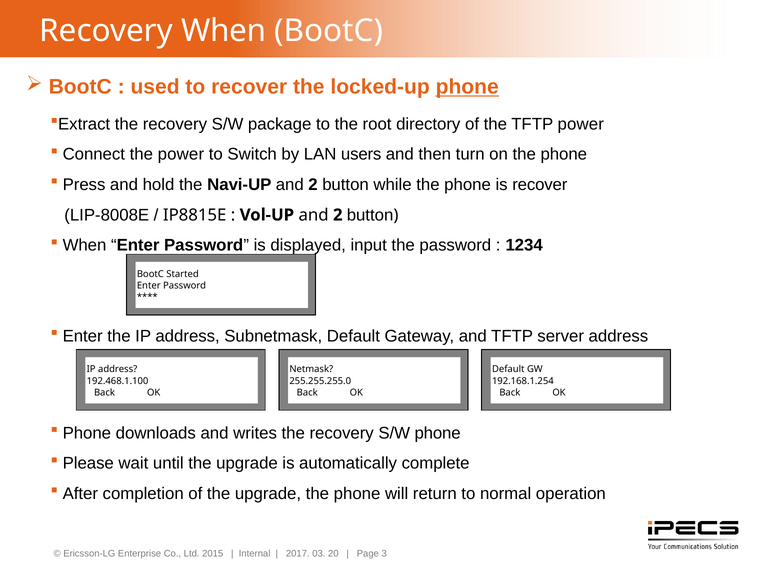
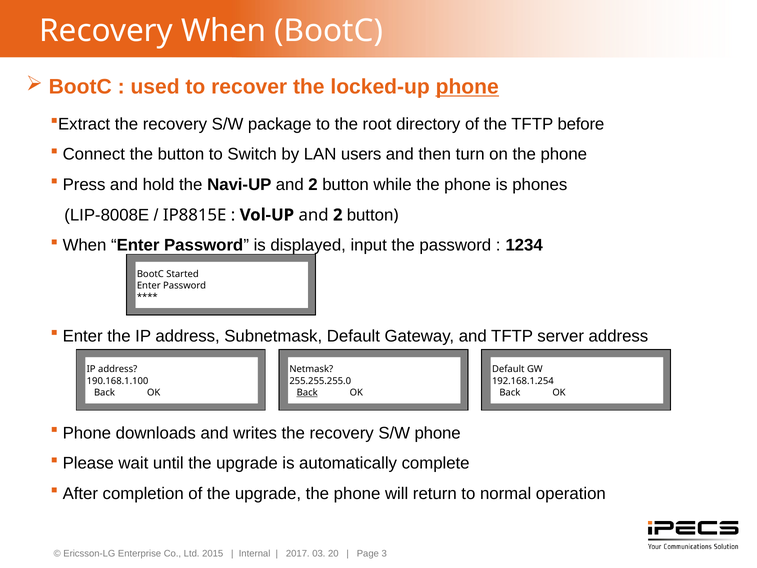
TFTP power: power -> before (581, 124)
the power: power -> button (181, 154)
is recover: recover -> phones (540, 185)
192.468.1.100: 192.468.1.100 -> 190.168.1.100 (118, 381)
Back underline: none -> present (307, 392)
